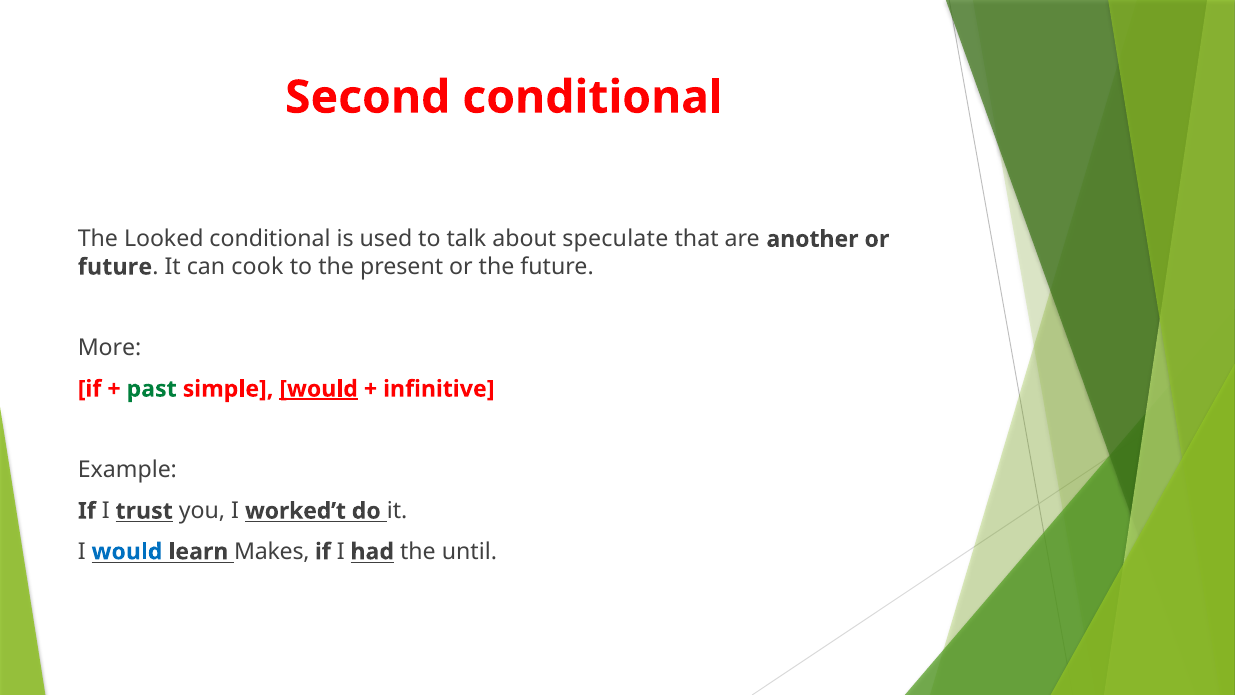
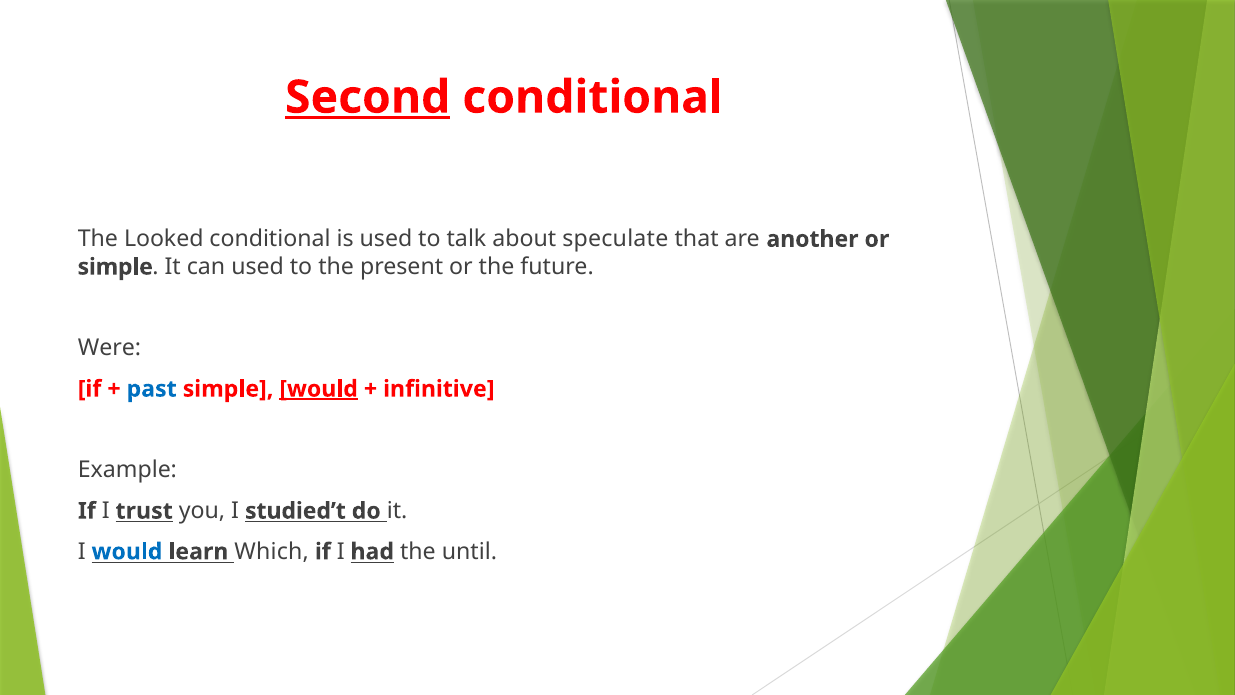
Second underline: none -> present (368, 97)
future: future -> simple (115, 267)
can cook: cook -> used (258, 267)
More: More -> Were (109, 348)
past colour: green -> blue (152, 389)
worked’t: worked’t -> studied’t (295, 511)
Makes: Makes -> Which (272, 551)
